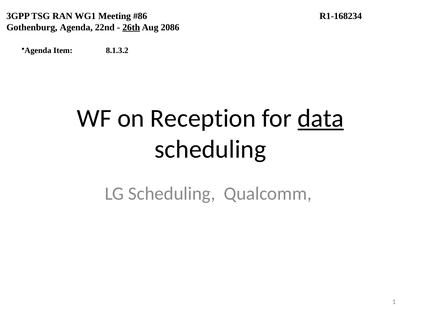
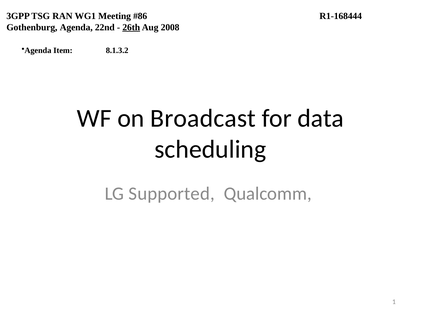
R1-168234: R1-168234 -> R1-168444 (341, 16)
2086: 2086 -> 2008 (170, 27)
Reception: Reception -> Broadcast (203, 118)
data underline: present -> none (321, 118)
LG Scheduling: Scheduling -> Supported (172, 194)
